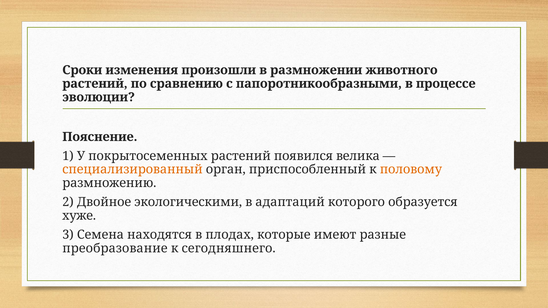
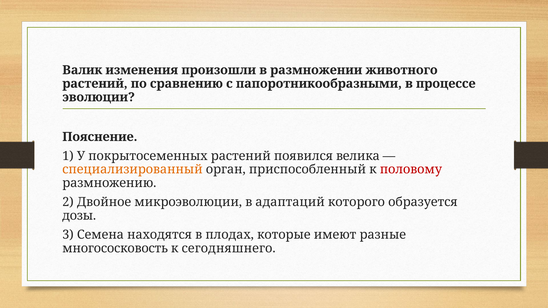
Сроки: Сроки -> Валик (82, 70)
половому colour: orange -> red (411, 170)
экологическими: экологическими -> микроэволюции (188, 202)
хуже: хуже -> дозы (79, 216)
преобразование: преобразование -> многососковость (115, 248)
